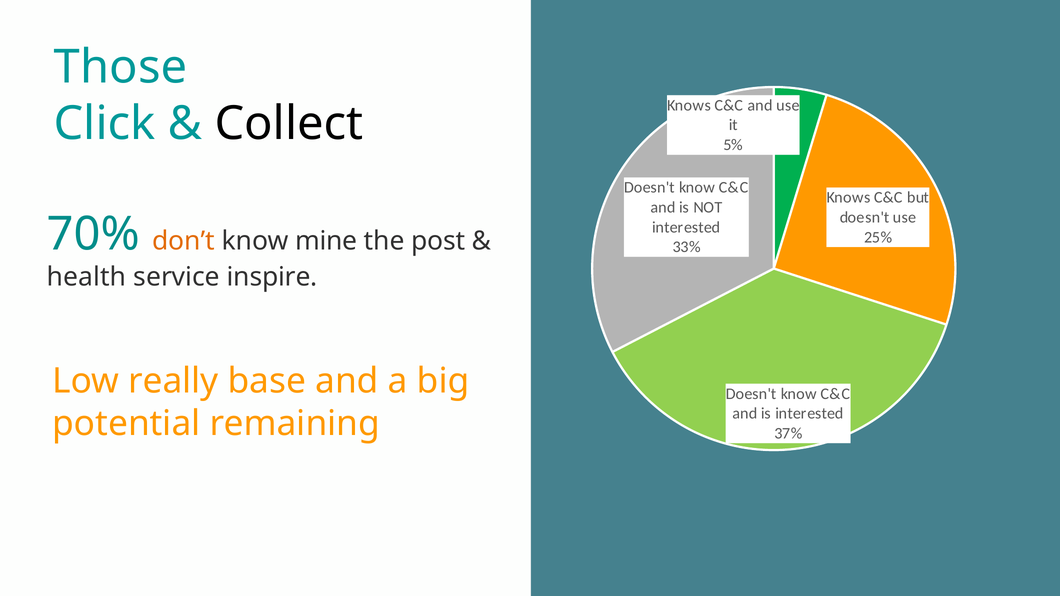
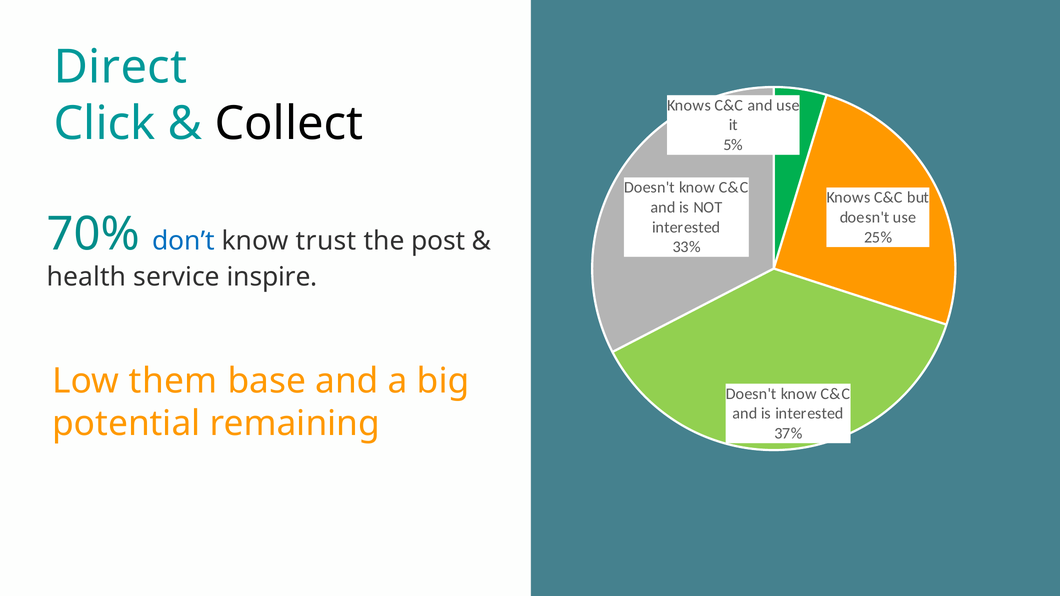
Those: Those -> Direct (121, 67)
don’t colour: orange -> blue (184, 241)
mine: mine -> trust (326, 241)
really: really -> them (173, 381)
